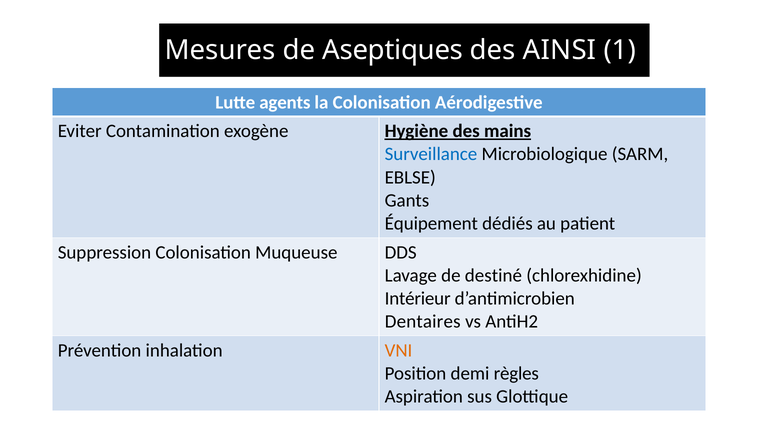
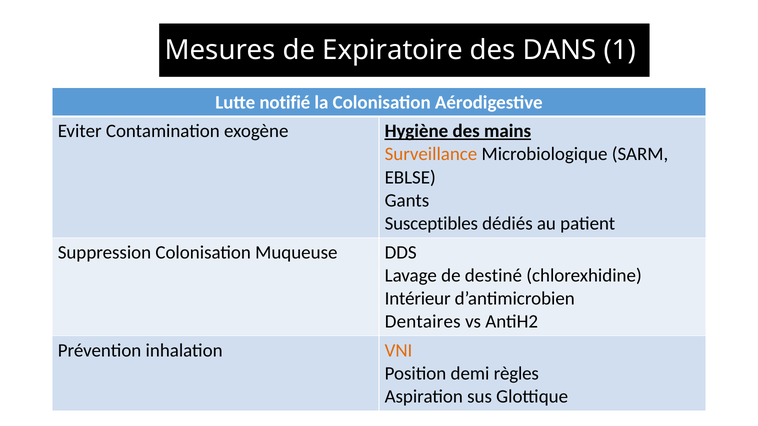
Aseptiques: Aseptiques -> Expiratoire (393, 50)
AINSI: AINSI -> DANS (560, 50)
agents: agents -> notifié (285, 102)
Surveillance colour: blue -> orange (431, 154)
Équipement: Équipement -> Susceptibles (431, 224)
